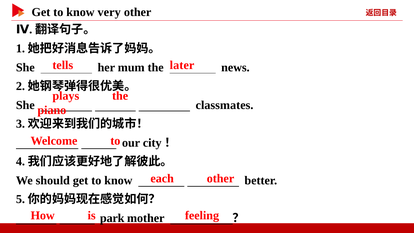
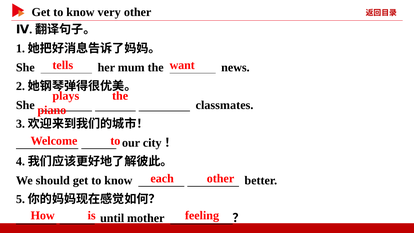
later: later -> want (182, 65)
park: park -> until (112, 218)
